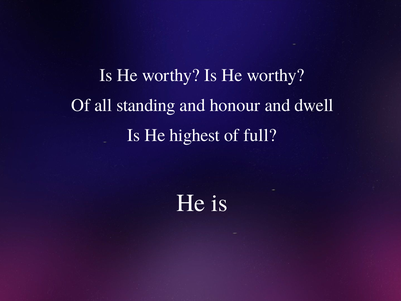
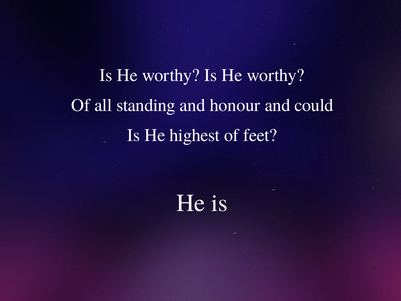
dwell: dwell -> could (314, 105)
full: full -> feet (260, 135)
